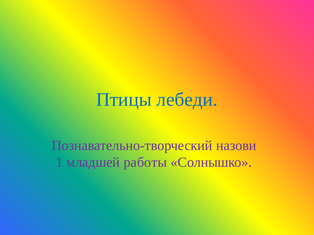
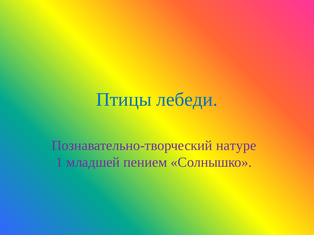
назови: назови -> натуре (236, 146)
работы: работы -> пением (145, 163)
